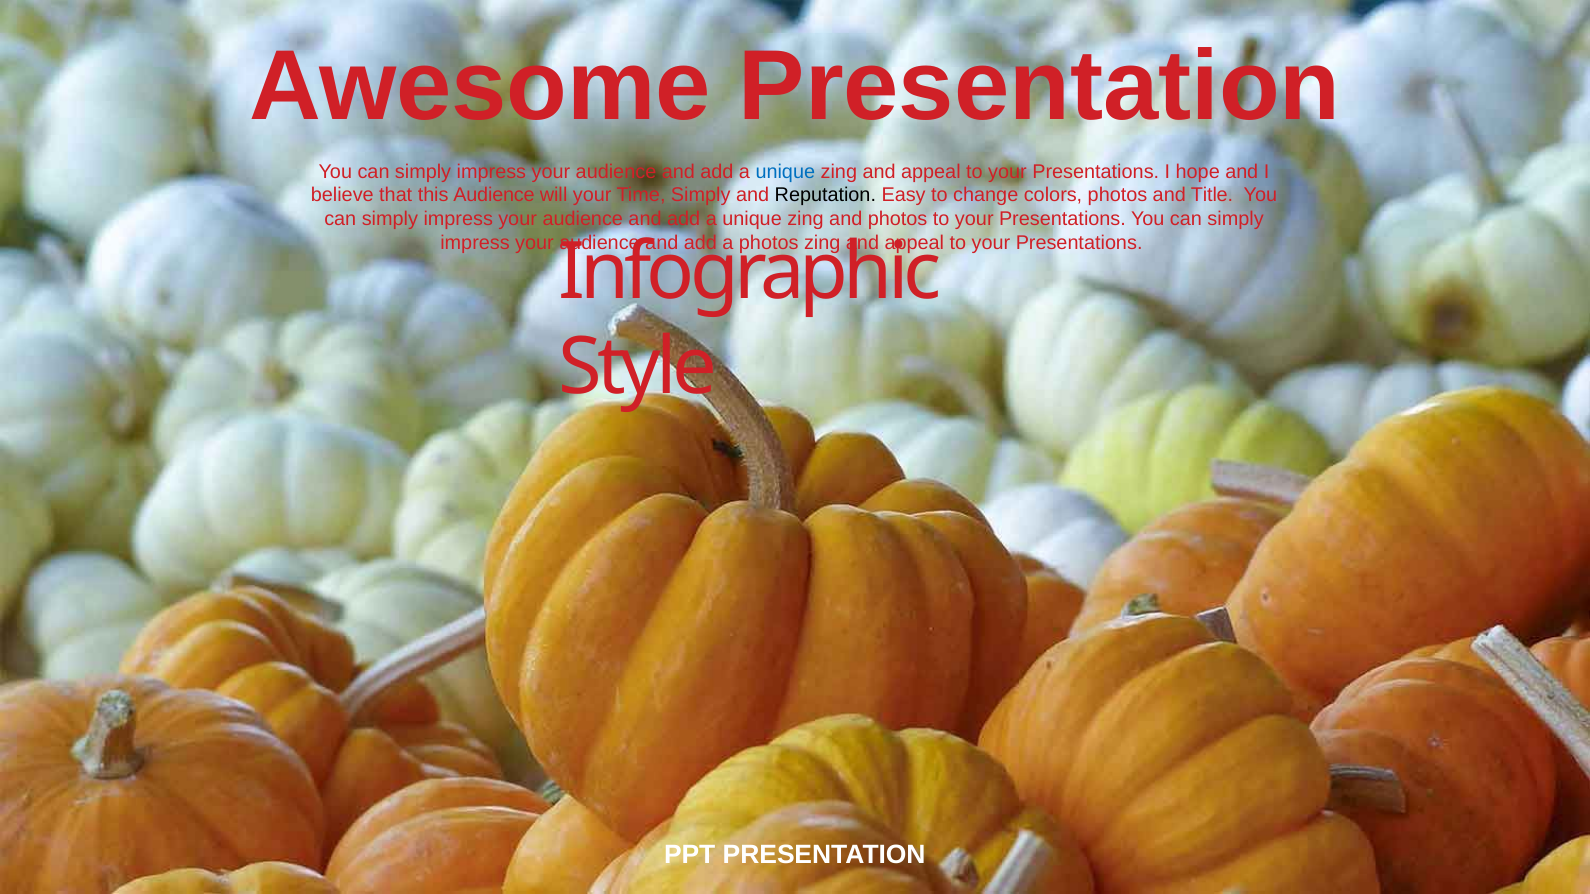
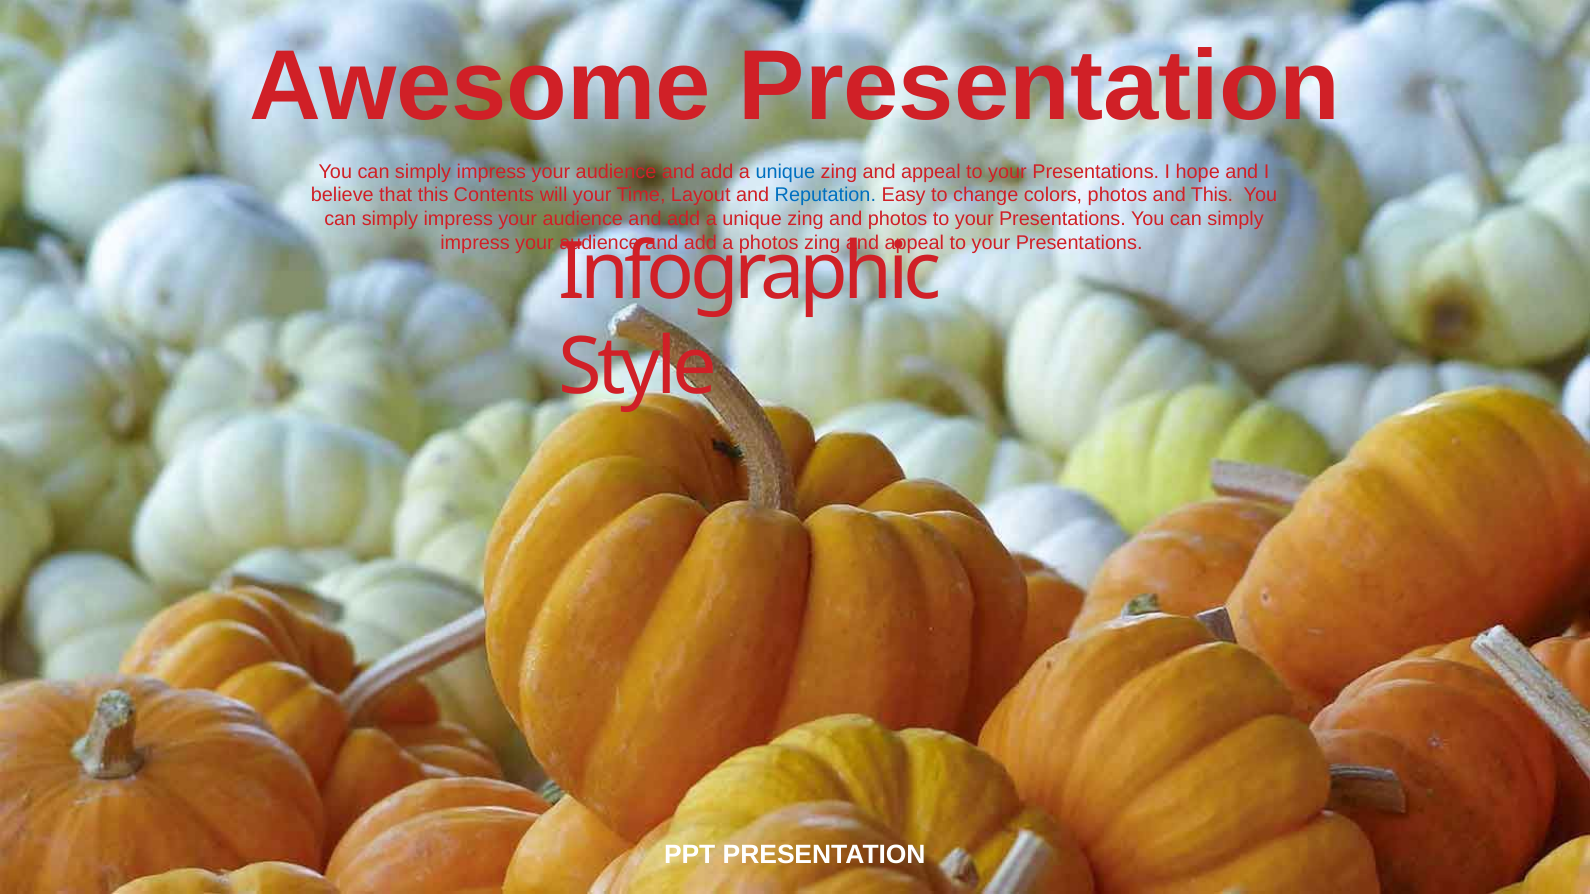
this Audience: Audience -> Contents (494, 195)
Time Simply: Simply -> Layout (701, 195)
Reputation colour: black -> blue (825, 195)
and Title: Title -> This (1212, 195)
